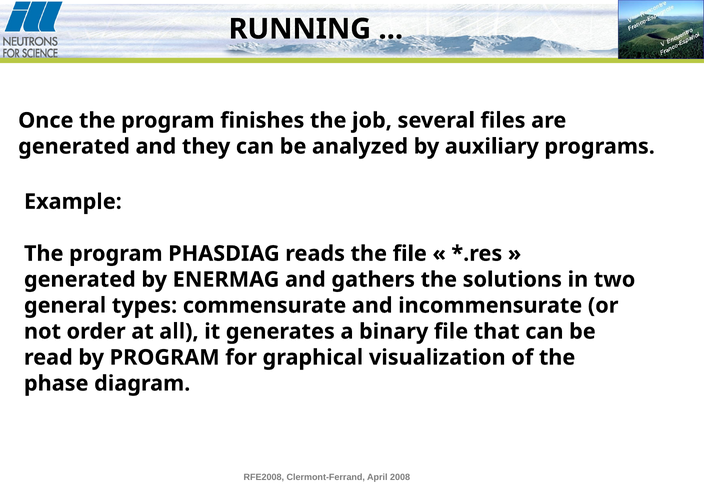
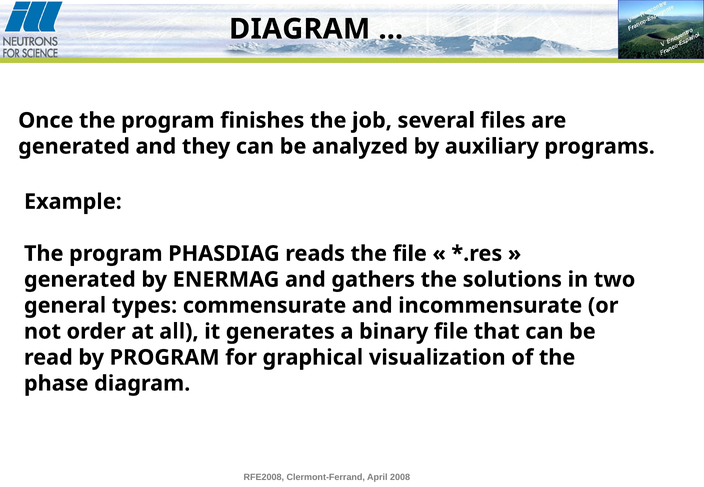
RUNNING: RUNNING -> DIAGRAM (300, 29)
